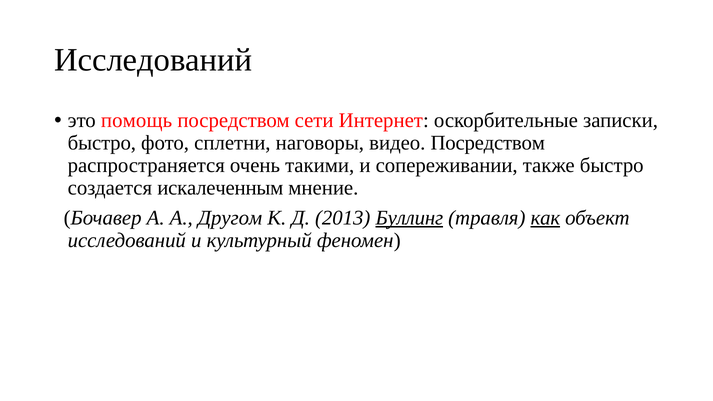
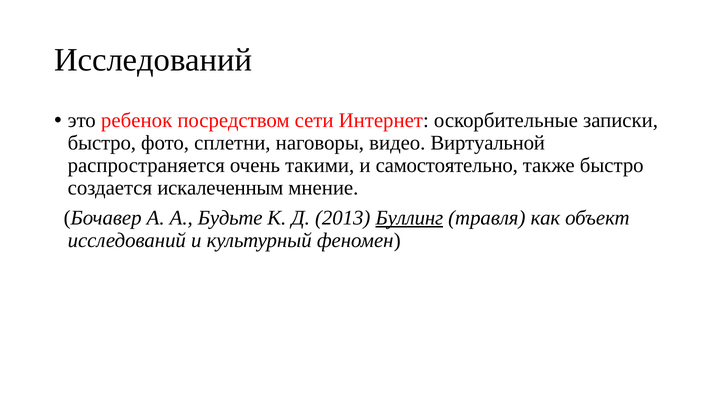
помощь: помощь -> ребенок (137, 121)
видео Посредством: Посредством -> Виртуальной (488, 143)
сопереживании: сопереживании -> самостоятельно (447, 165)
Другом: Другом -> Будьте (230, 218)
как underline: present -> none (545, 218)
